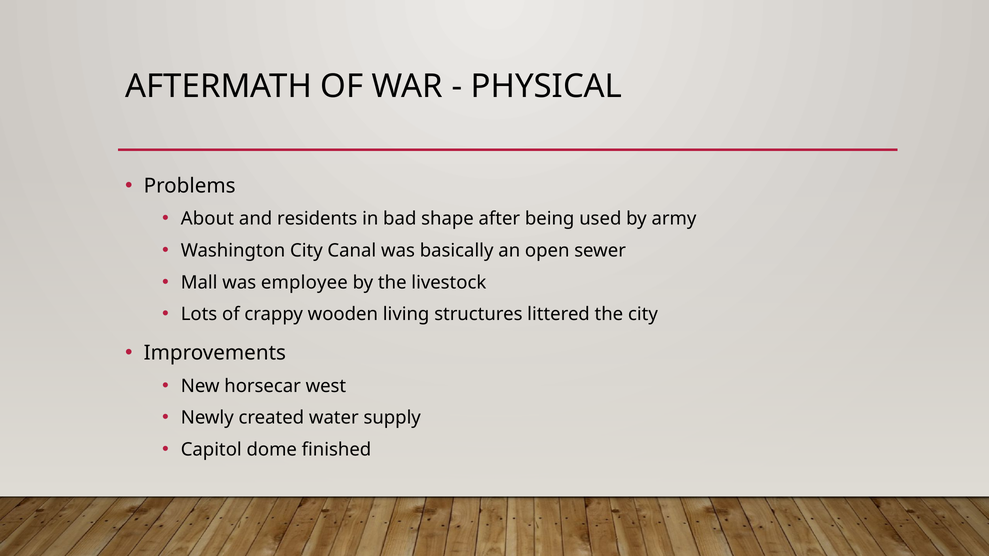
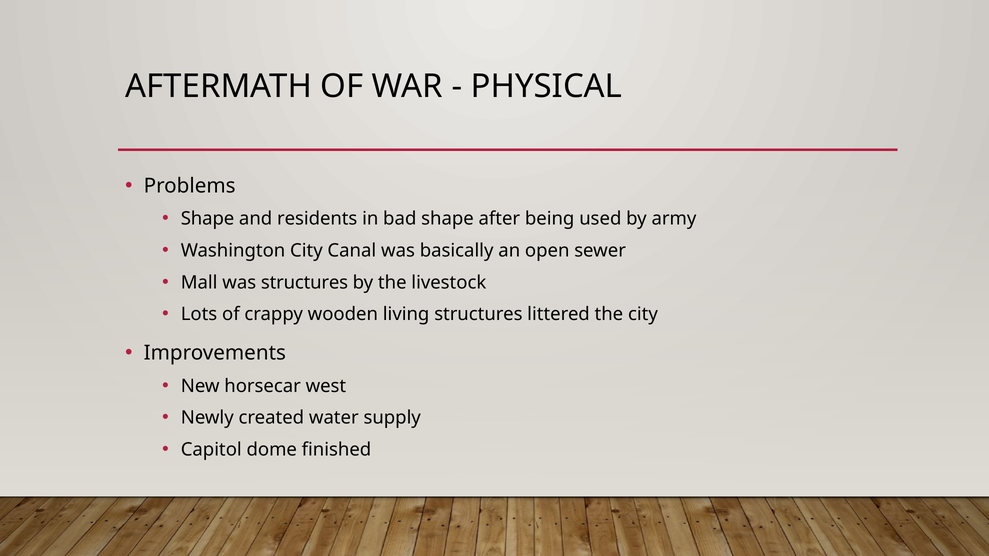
About: About -> Shape (208, 219)
was employee: employee -> structures (305, 283)
